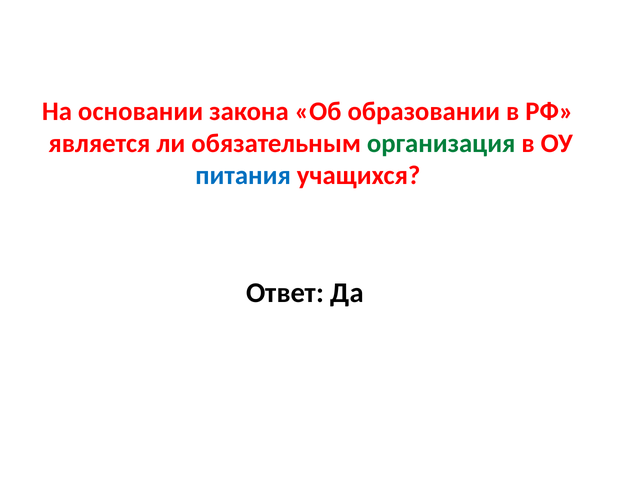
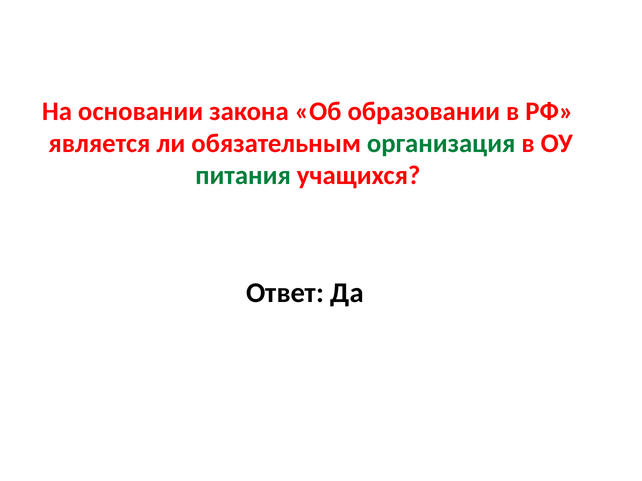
питания colour: blue -> green (243, 176)
